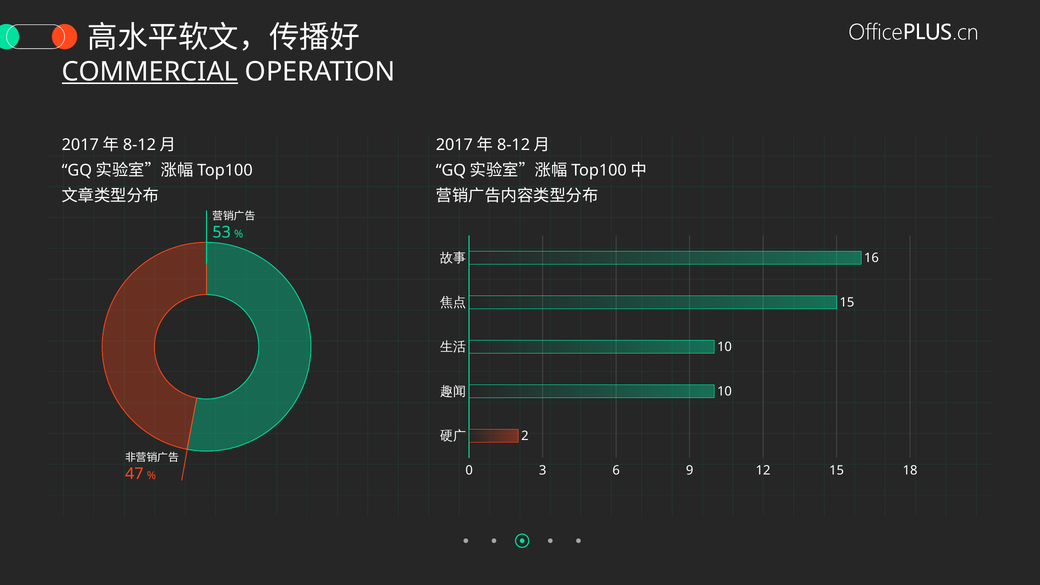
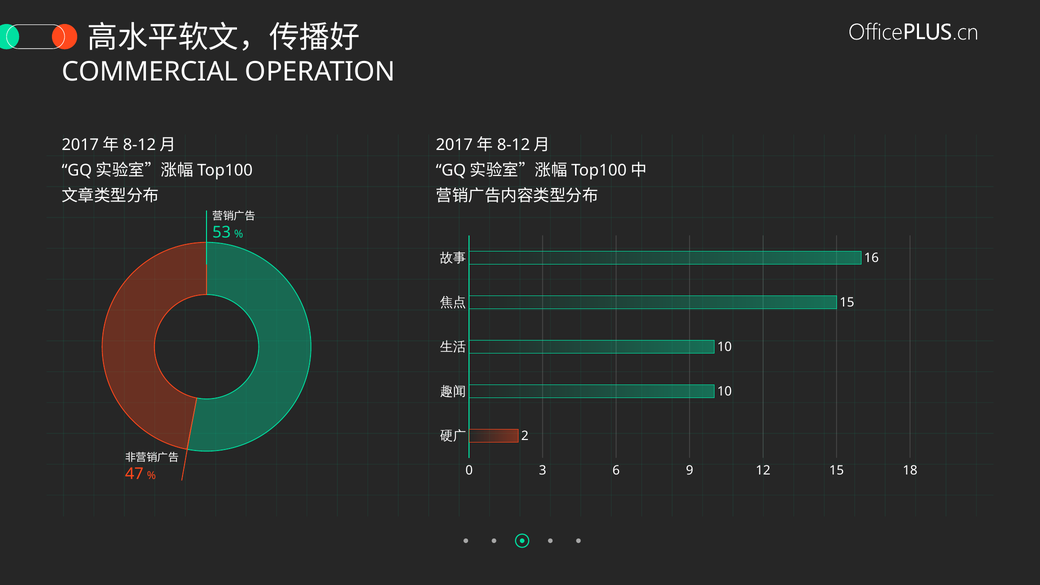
COMMERCIAL underline: present -> none (150, 72)
